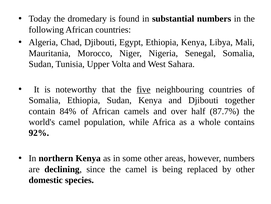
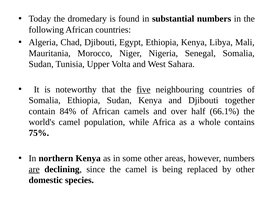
87.7%: 87.7% -> 66.1% (224, 111)
92%: 92% -> 75% (39, 133)
are underline: none -> present (34, 169)
